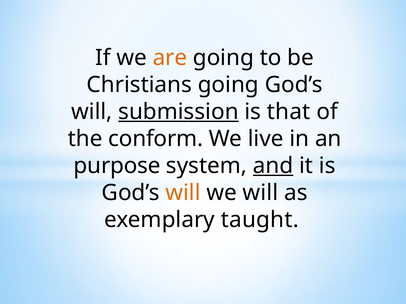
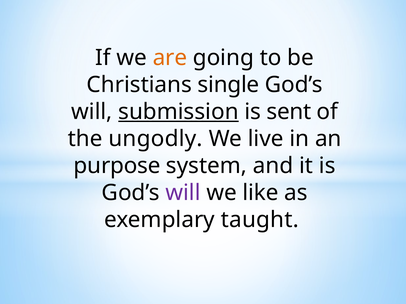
Christians going: going -> single (228, 85)
that: that -> sent (289, 112)
conform: conform -> ungodly (155, 139)
and underline: present -> none (273, 166)
will colour: orange -> purple (183, 193)
we will: will -> like (261, 193)
